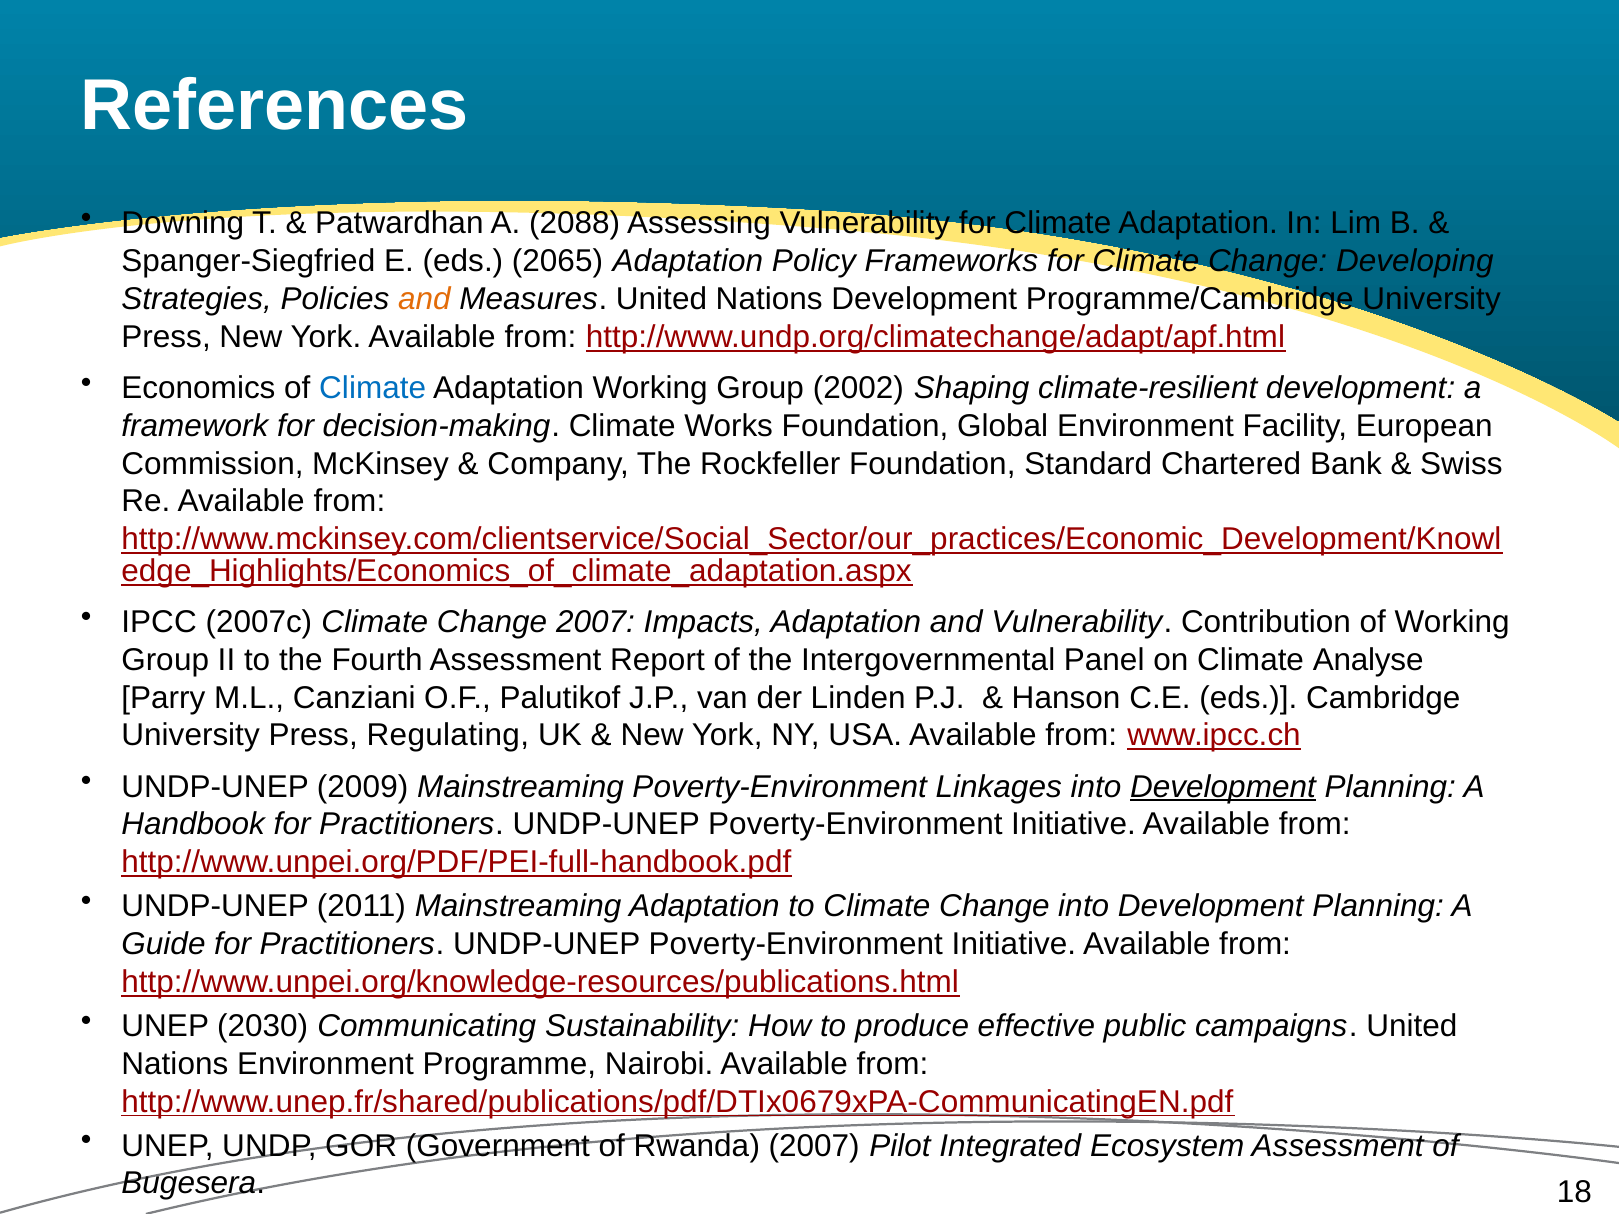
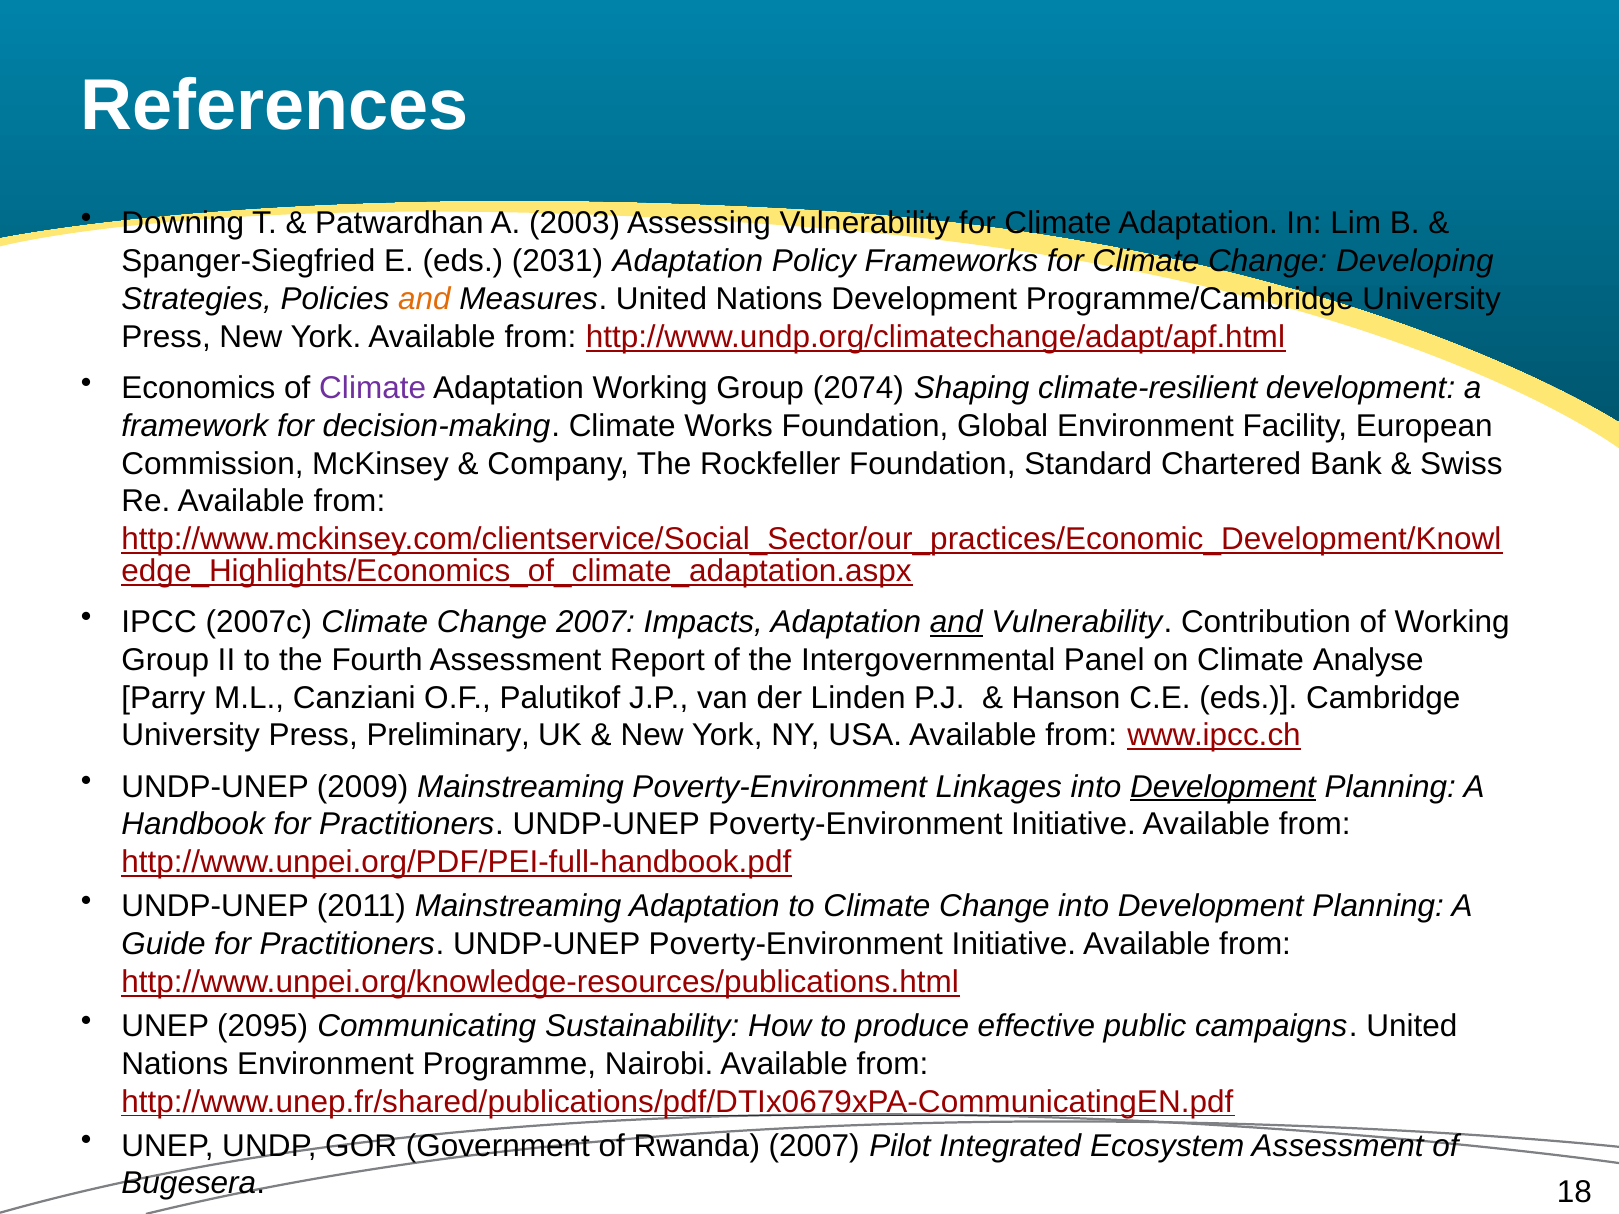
2088: 2088 -> 2003 (575, 223)
2065: 2065 -> 2031 (557, 261)
Climate colour: blue -> purple (373, 388)
2002: 2002 -> 2074 (858, 388)
and underline: none -> present (956, 622)
Regulating: Regulating -> Preliminary (448, 736)
2030: 2030 -> 2095 (263, 1026)
